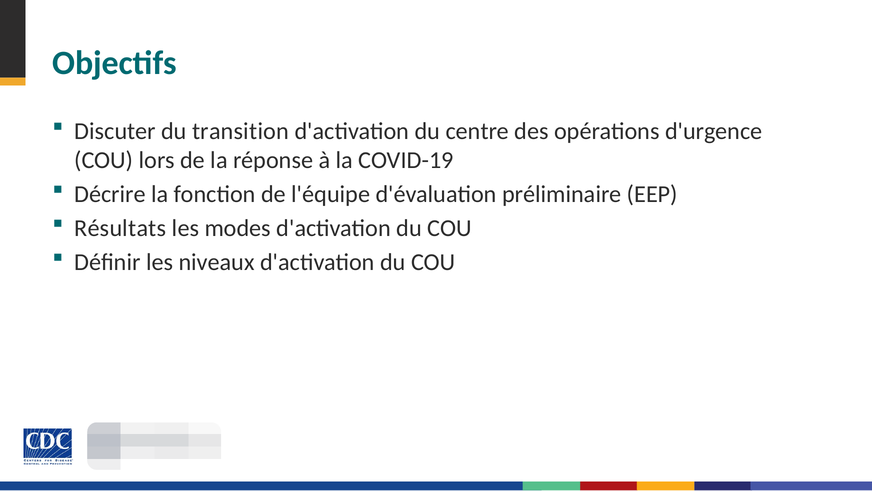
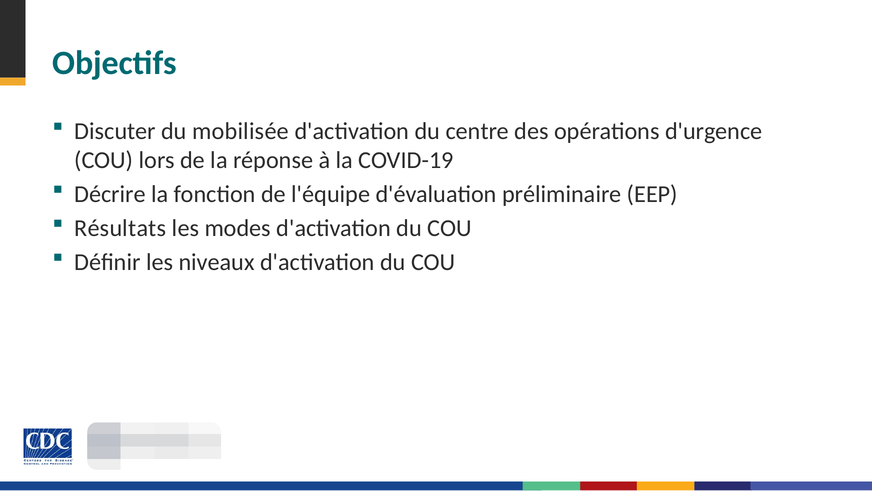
transition: transition -> mobilisée (241, 131)
